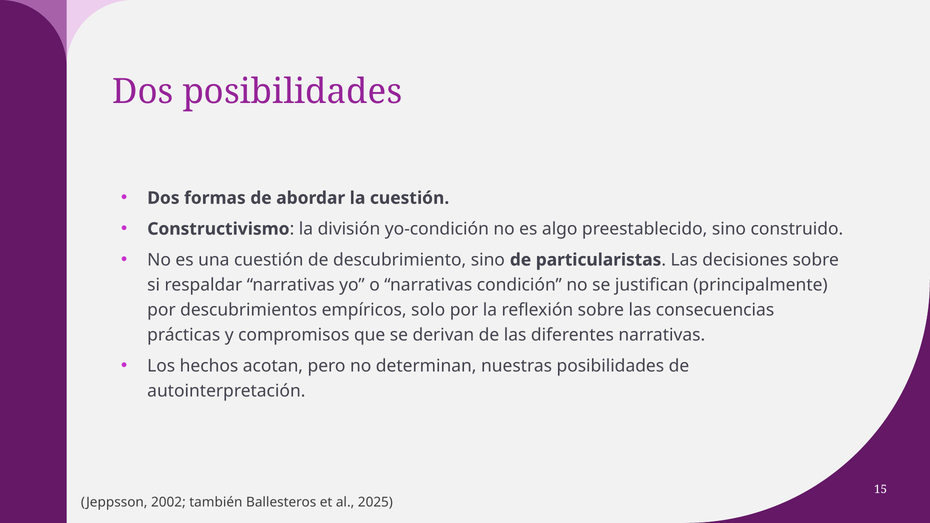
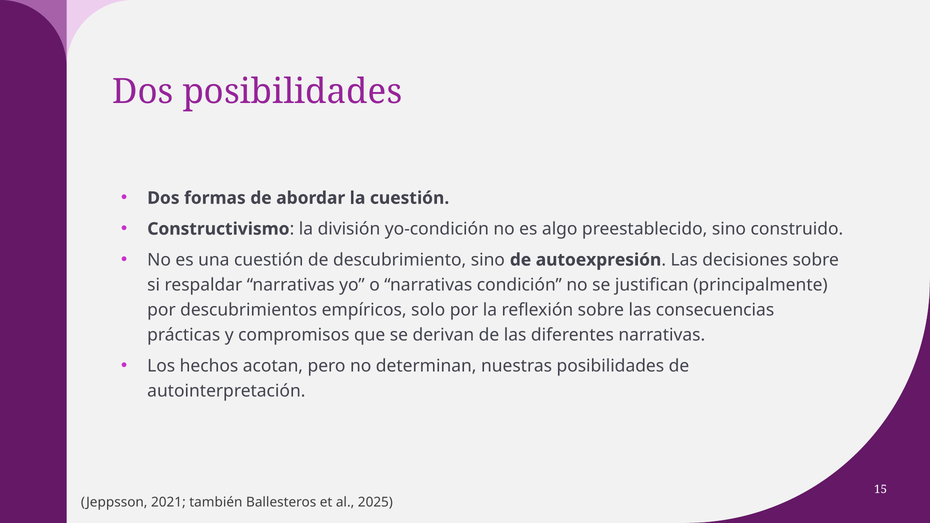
particularistas: particularistas -> autoexpresión (599, 260)
2002: 2002 -> 2021 (168, 502)
